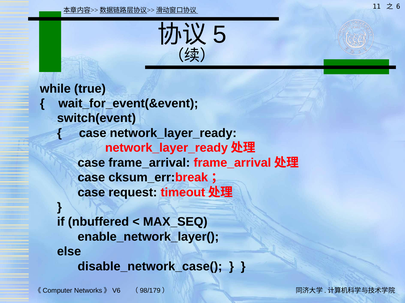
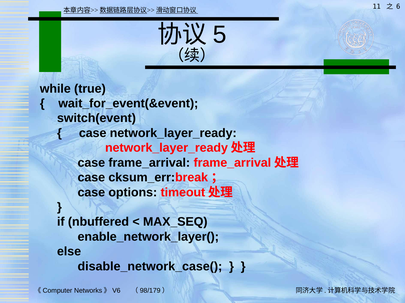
request: request -> options (133, 193)
